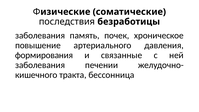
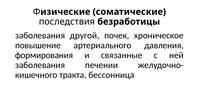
память: память -> другой (85, 35)
